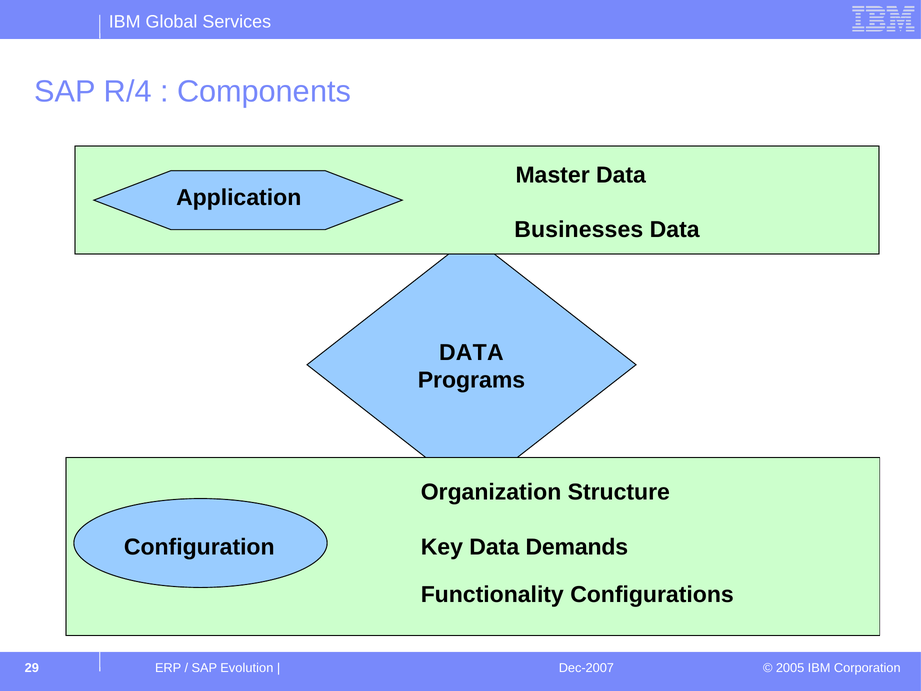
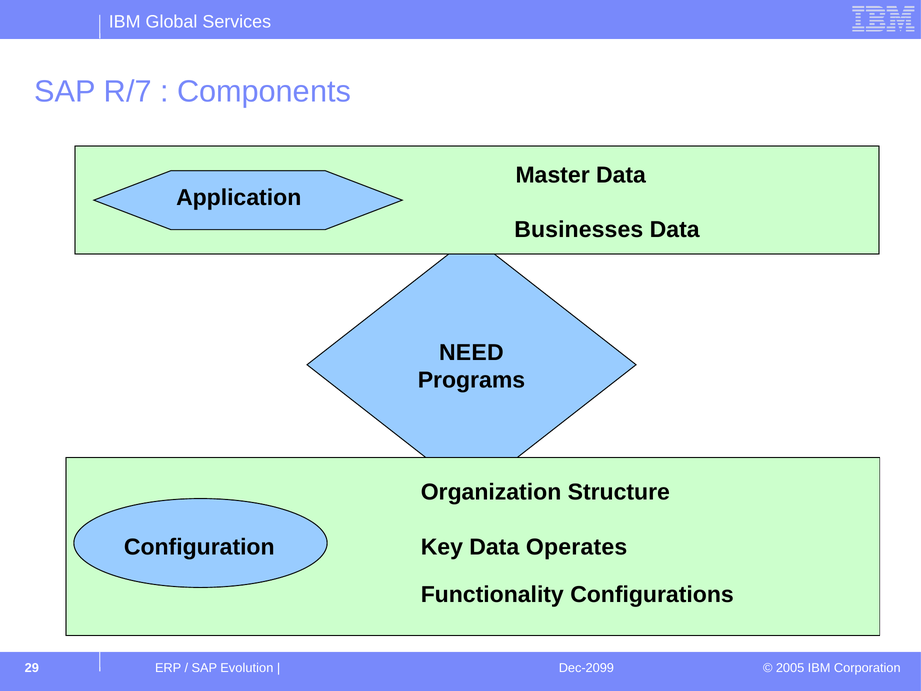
R/4: R/4 -> R/7 (128, 92)
DATA: DATA -> NEED (471, 352)
Demands: Demands -> Operates (577, 547)
Dec-2007: Dec-2007 -> Dec-2099 (586, 668)
